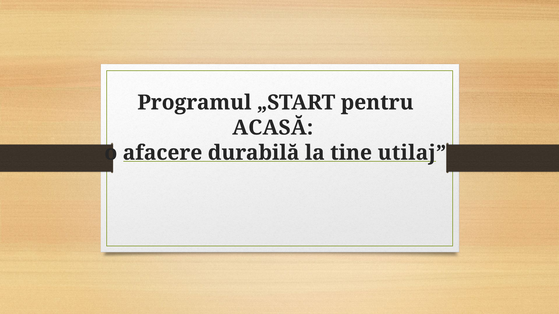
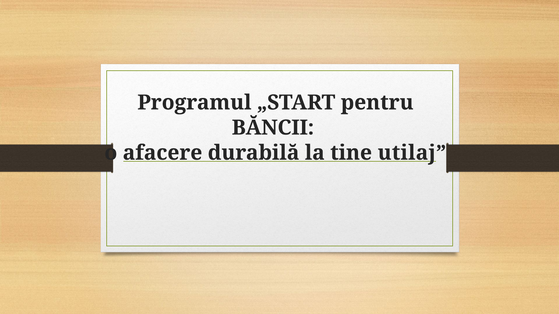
ACASĂ: ACASĂ -> BĂNCII (273, 128)
